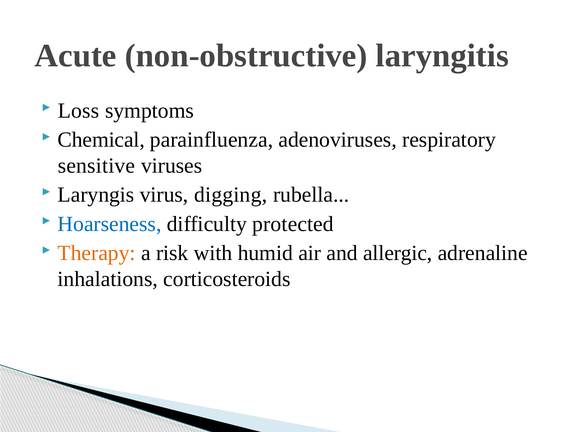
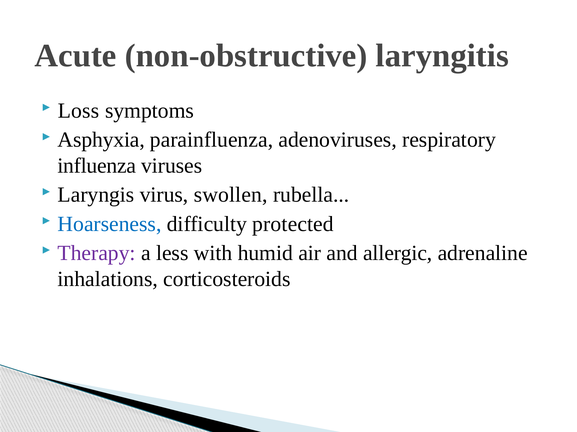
Chemical: Chemical -> Asphyxia (101, 140)
sensitive: sensitive -> influenza (97, 166)
digging: digging -> swollen (231, 195)
Therapy colour: orange -> purple (97, 254)
risk: risk -> less (172, 254)
